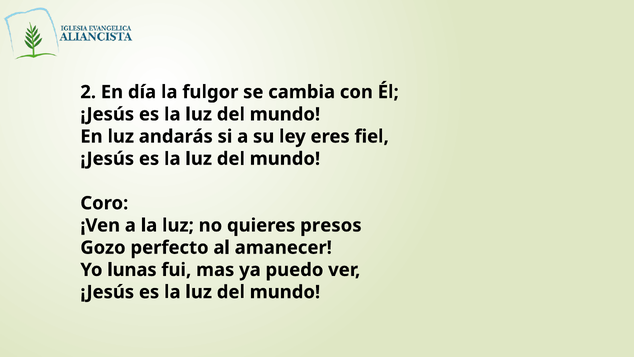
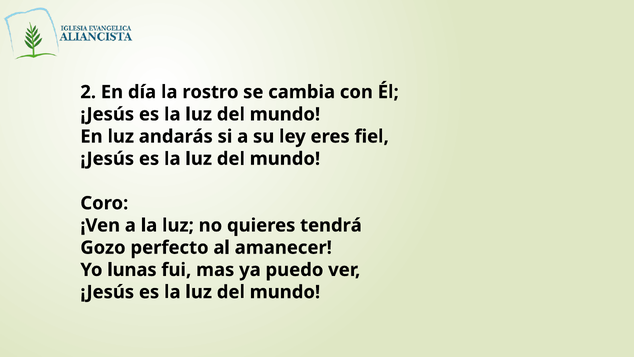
fulgor: fulgor -> rostro (210, 92)
presos: presos -> tendrá (331, 225)
